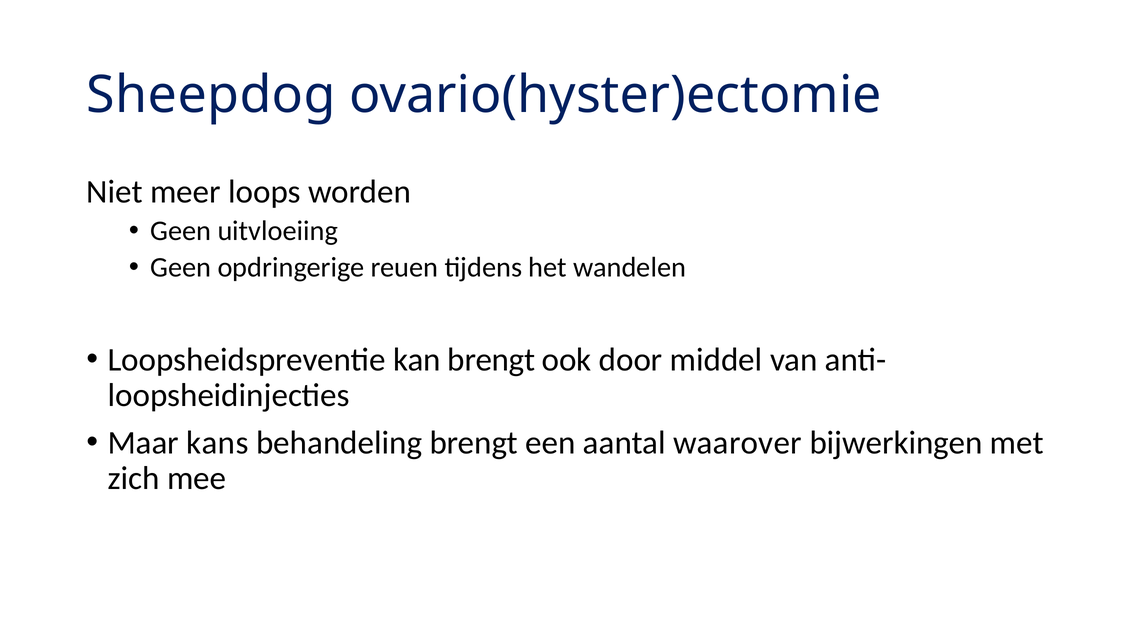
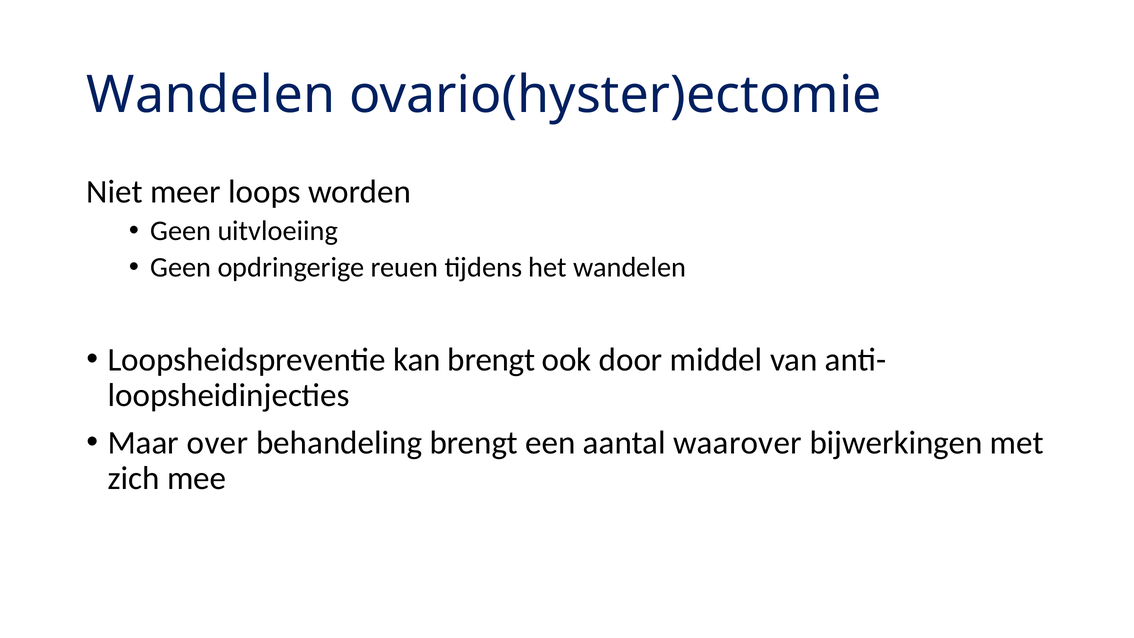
Sheepdog: Sheepdog -> Wandelen (211, 95)
kans: kans -> over (217, 443)
